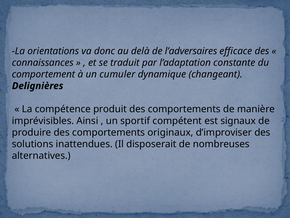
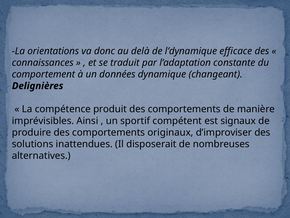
l’adversaires: l’adversaires -> l’dynamique (191, 51)
cumuler: cumuler -> données (117, 74)
